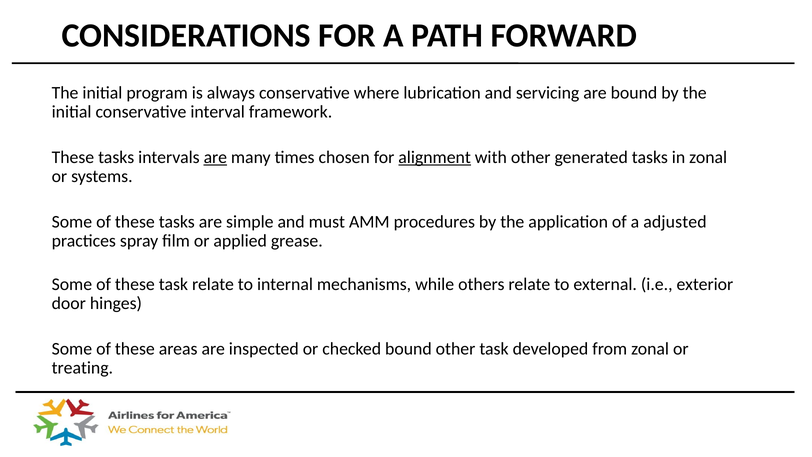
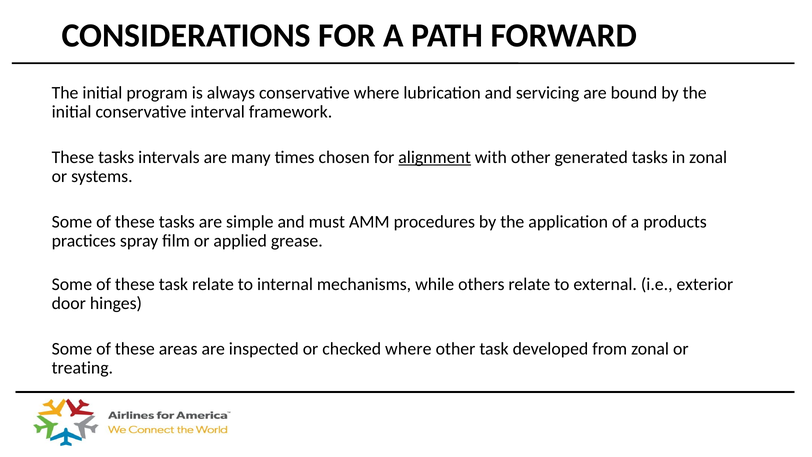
are underline: present -> none (215, 157)
adjusted: adjusted -> products (675, 222)
checked bound: bound -> where (408, 349)
